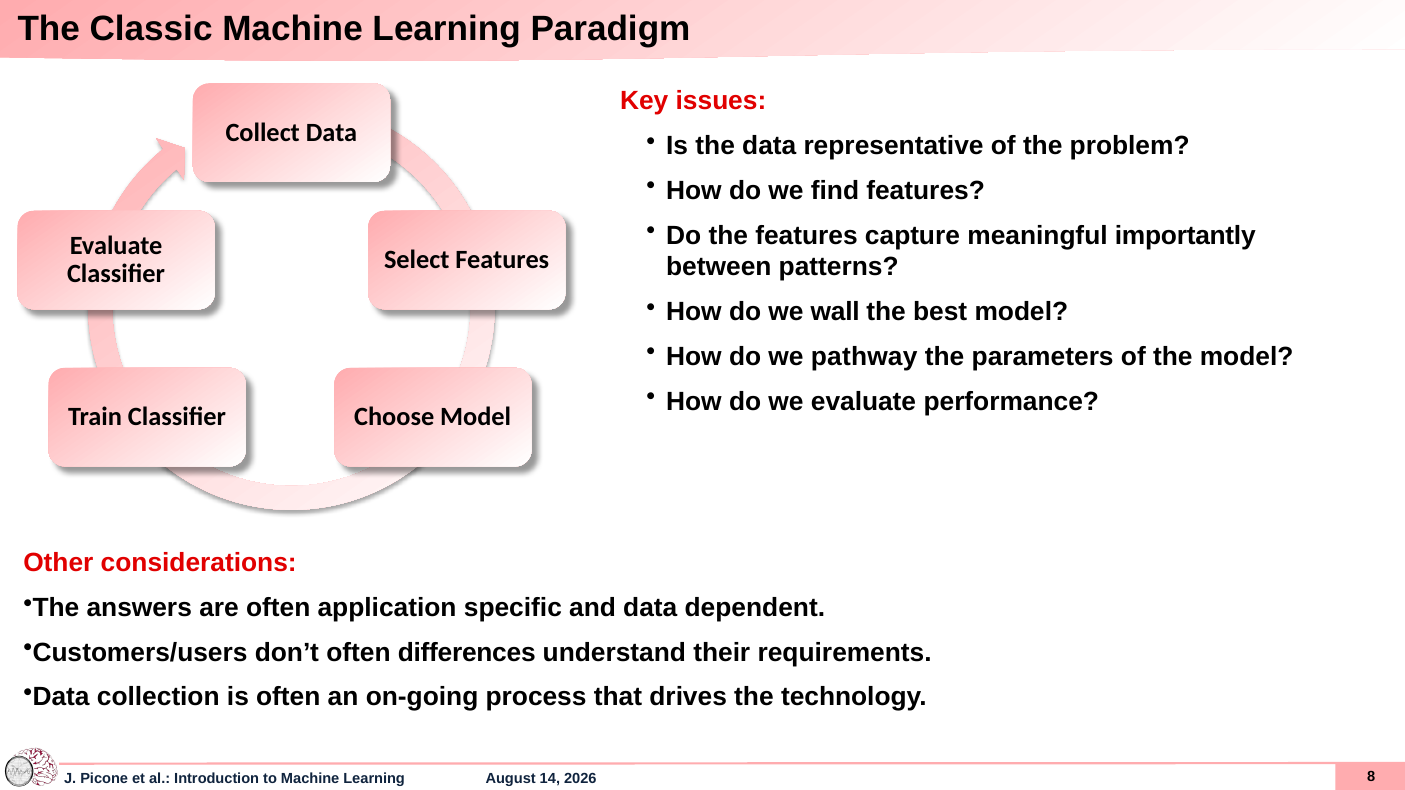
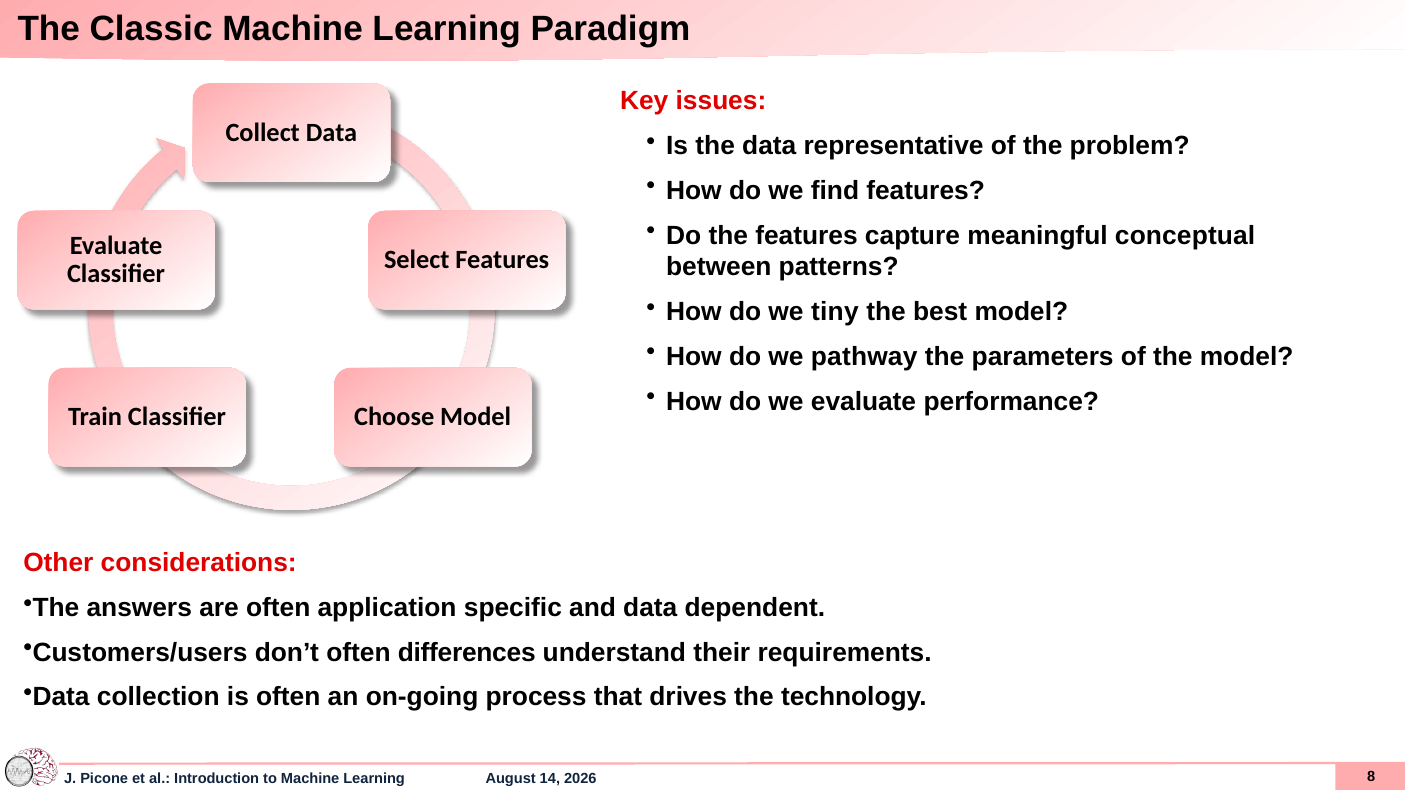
importantly: importantly -> conceptual (1185, 235)
wall: wall -> tiny (835, 312)
